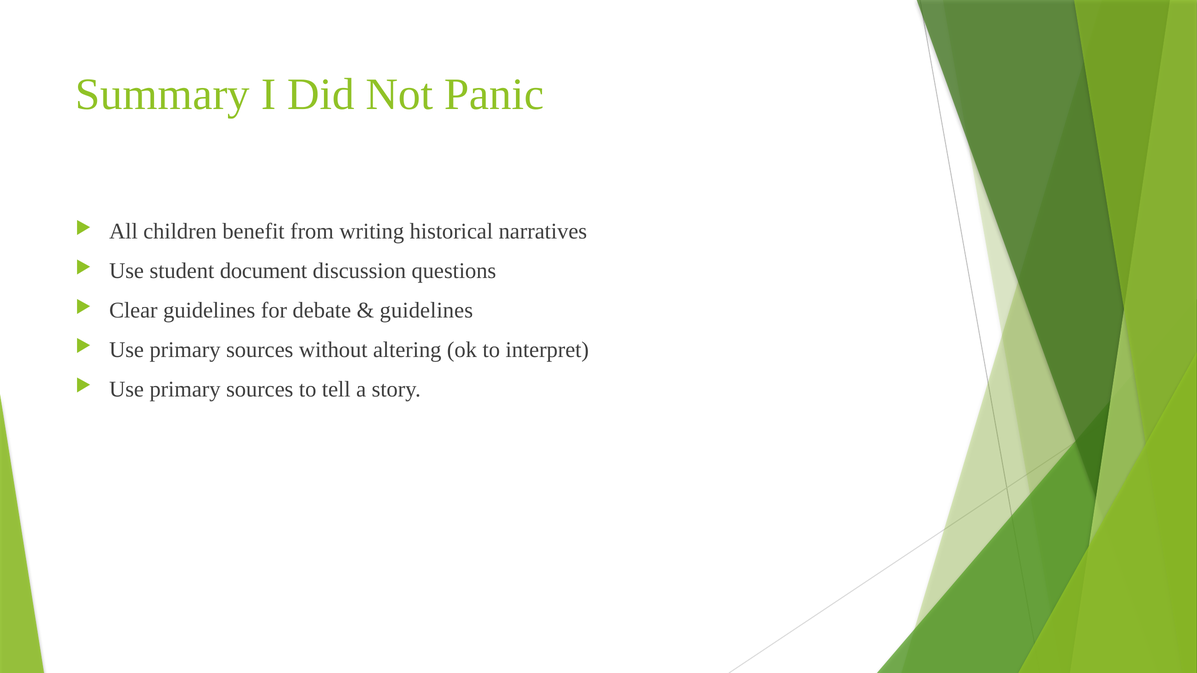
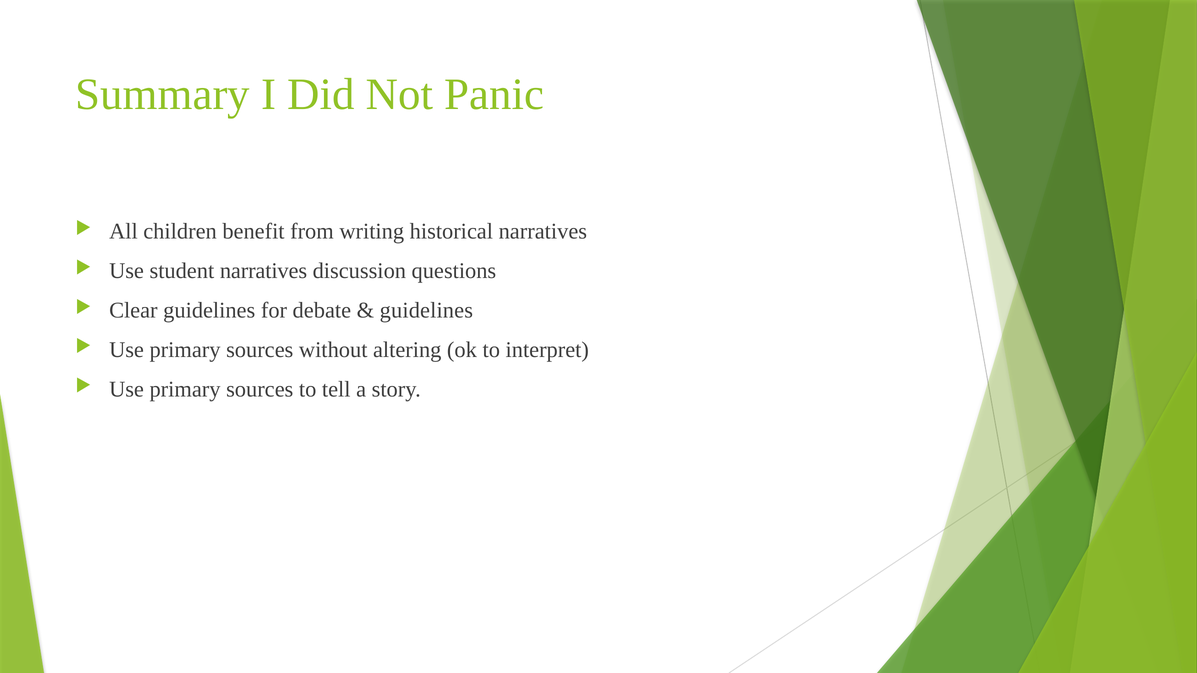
student document: document -> narratives (263, 271)
